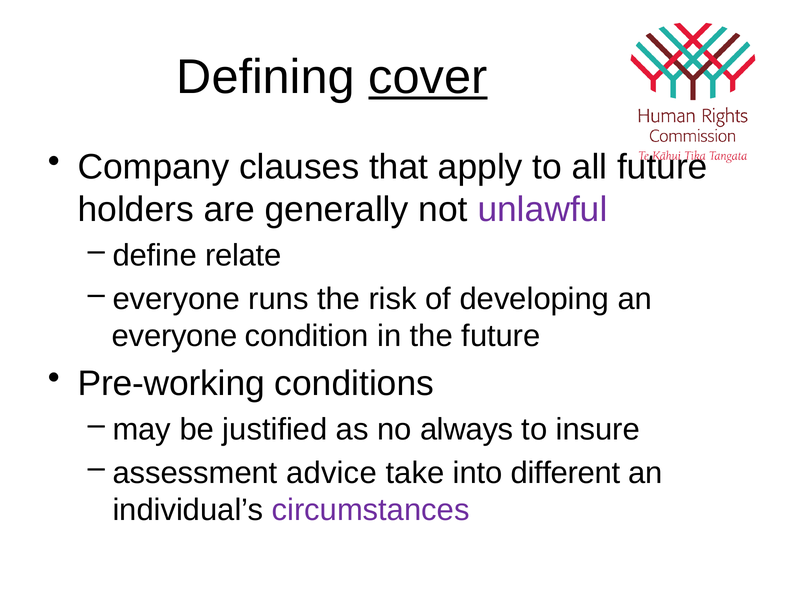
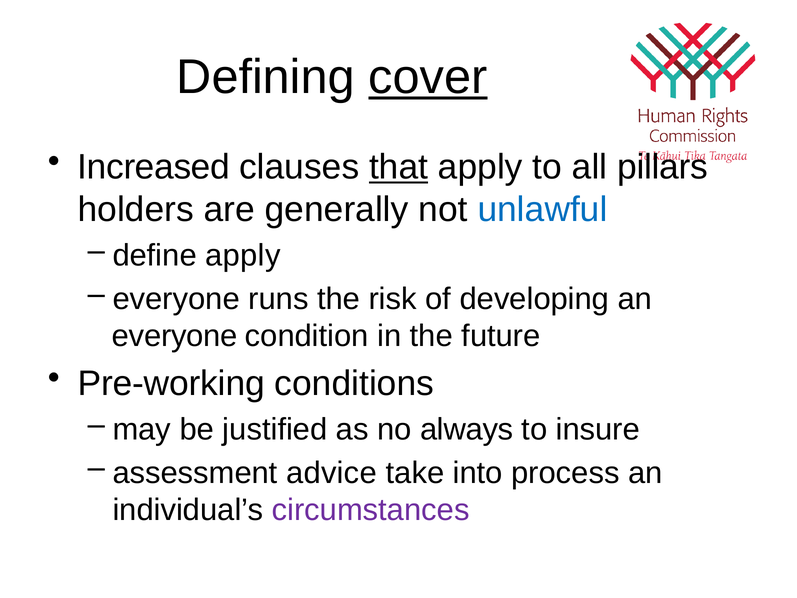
Company: Company -> Increased (154, 167)
that underline: none -> present (399, 167)
all future: future -> pillars (663, 167)
unlawful colour: purple -> blue (543, 210)
define relate: relate -> apply (243, 255)
different: different -> process (565, 473)
